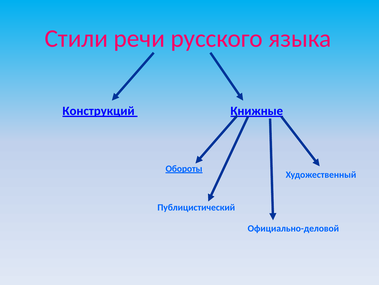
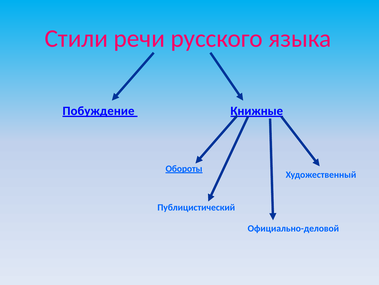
Конструкций: Конструкций -> Побуждение (98, 111)
